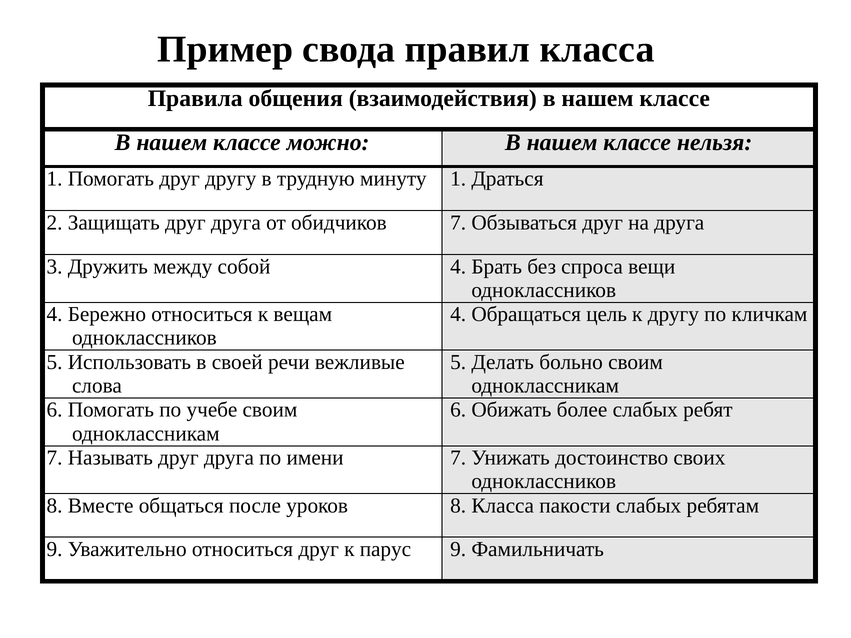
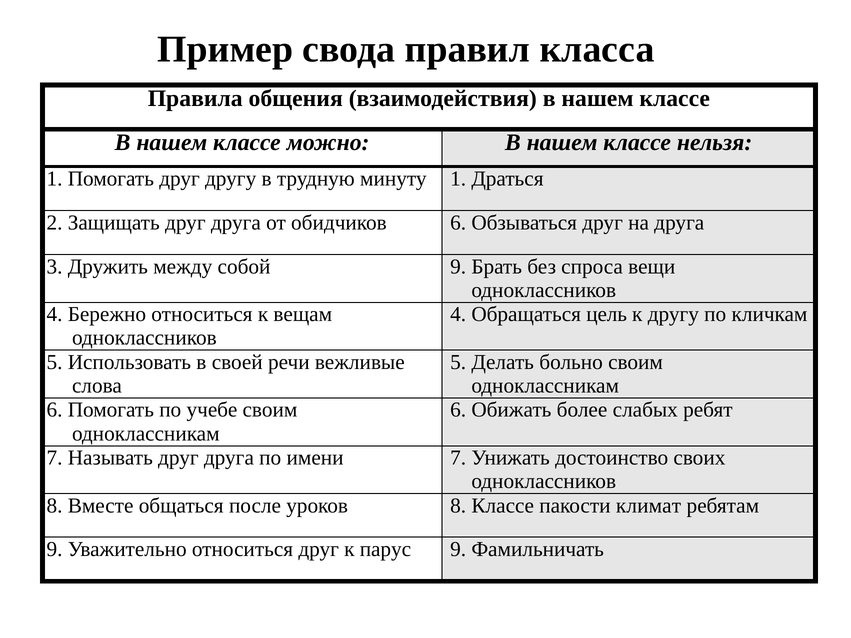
обидчиков 7: 7 -> 6 (458, 223)
собой 4: 4 -> 9 (458, 267)
8 Класса: Класса -> Классе (503, 506)
пакости слабых: слабых -> климат (649, 506)
